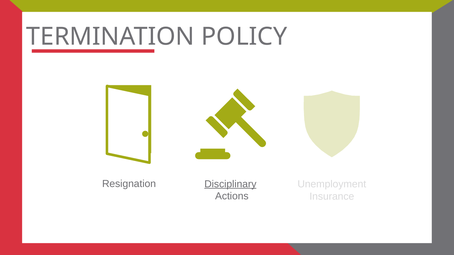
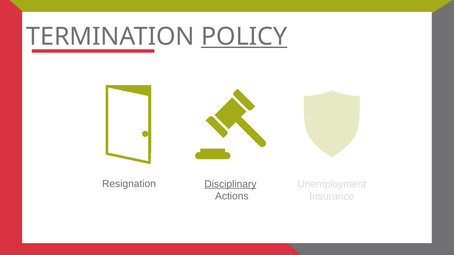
POLICY underline: none -> present (244, 37)
